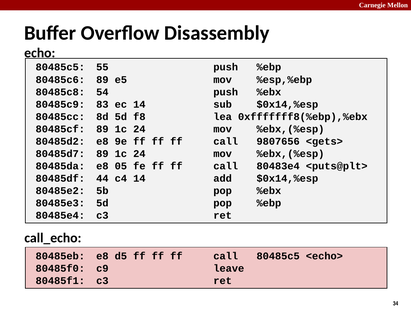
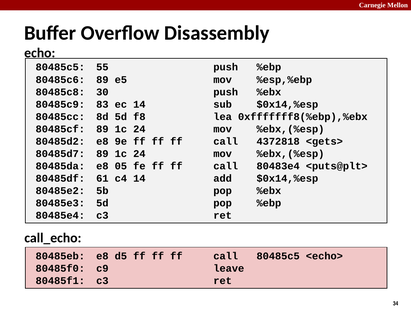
54: 54 -> 30 (102, 92)
9807656: 9807656 -> 4372818 (278, 141)
44: 44 -> 61 (102, 178)
